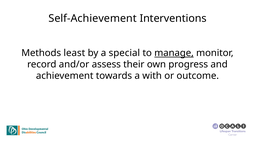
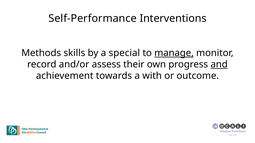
Self-Achievement: Self-Achievement -> Self-Performance (93, 18)
least: least -> skills (74, 53)
and underline: none -> present (219, 65)
